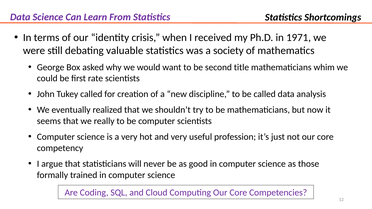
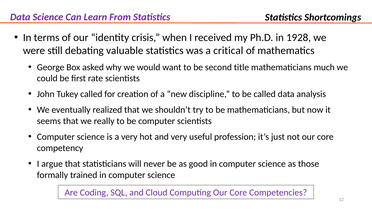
1971: 1971 -> 1928 (299, 38)
society: society -> critical (228, 51)
whim: whim -> much (324, 67)
